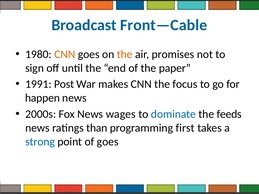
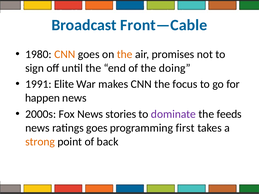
paper: paper -> doing (175, 68)
Post: Post -> Elite (64, 84)
wages: wages -> stories (121, 114)
dominate colour: blue -> purple (173, 114)
ratings than: than -> goes (97, 128)
strong colour: blue -> orange (40, 142)
of goes: goes -> back (108, 142)
